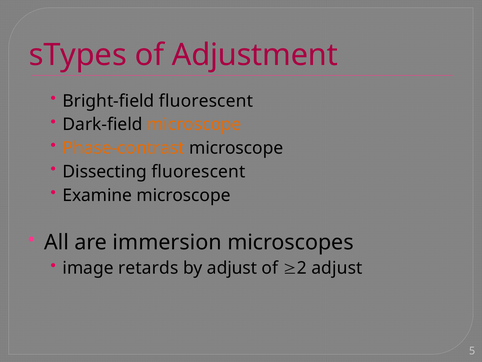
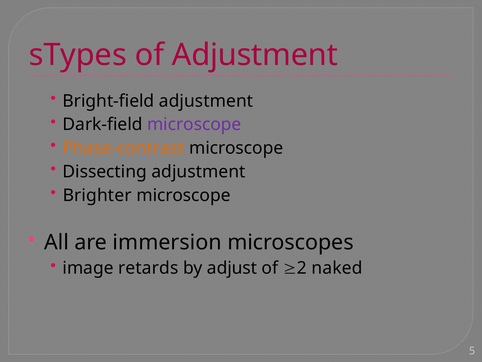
Bright-field fluorescent: fluorescent -> adjustment (206, 101)
microscope colour: orange -> purple (194, 124)
Dissecting fluorescent: fluorescent -> adjustment (199, 171)
Examine: Examine -> Brighter (97, 195)
adjust: adjust -> naked (337, 268)
